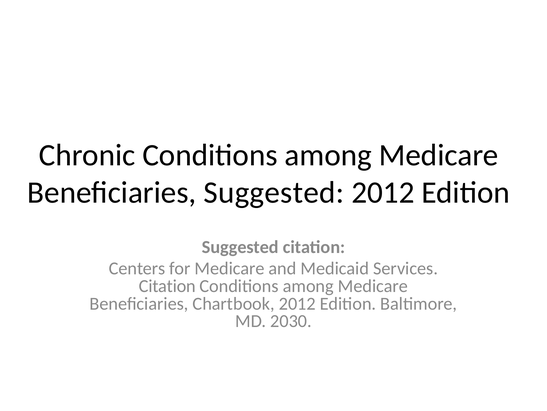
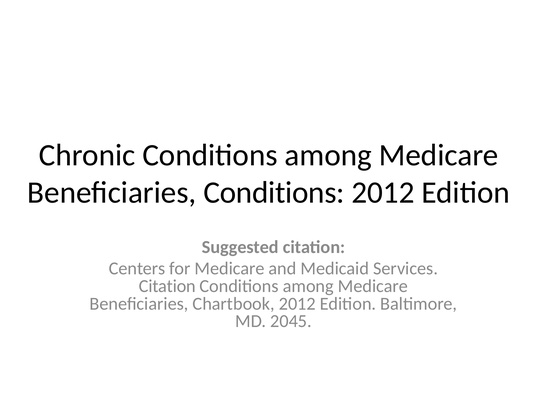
Beneficiaries Suggested: Suggested -> Conditions (274, 192)
2030: 2030 -> 2045 (291, 321)
